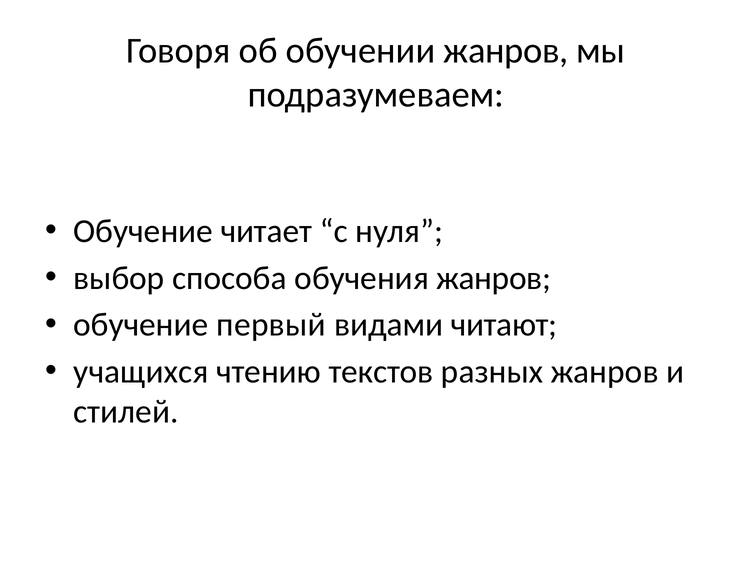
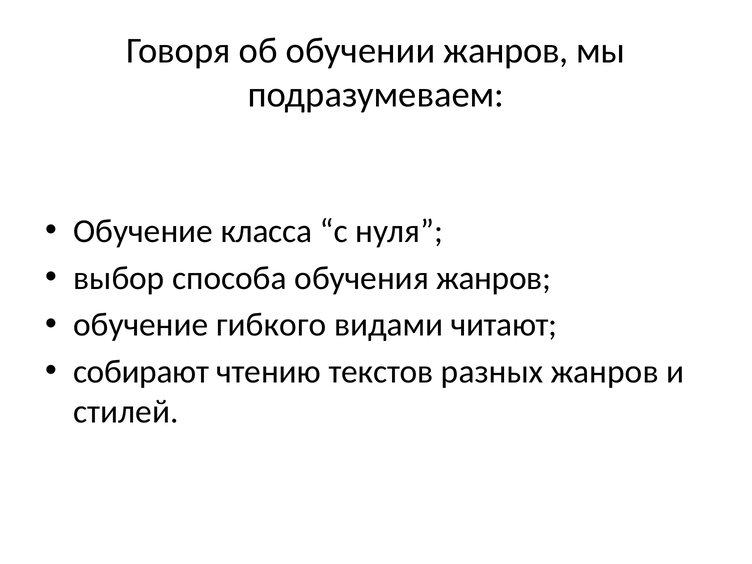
читает: читает -> класса (266, 231)
первый: первый -> гибкого (271, 325)
учащихся: учащихся -> собирают (141, 372)
